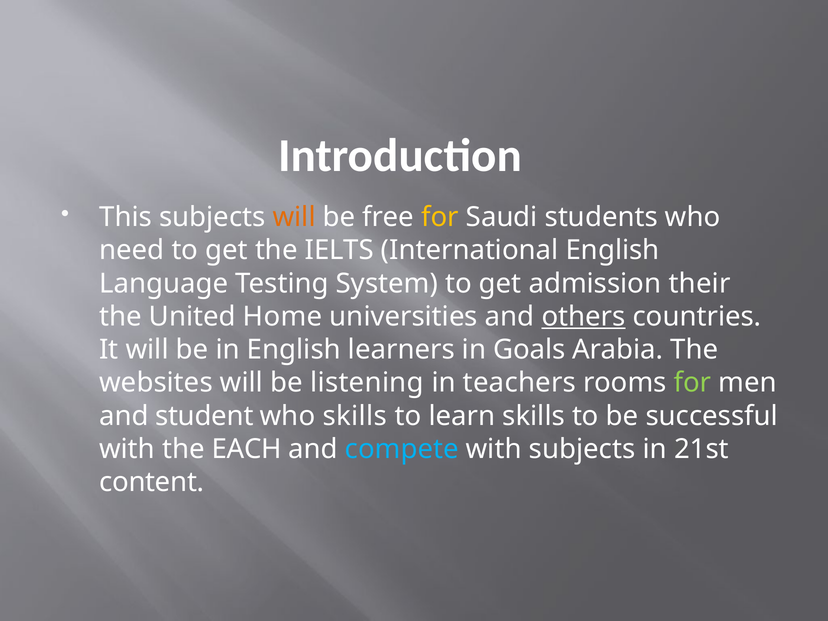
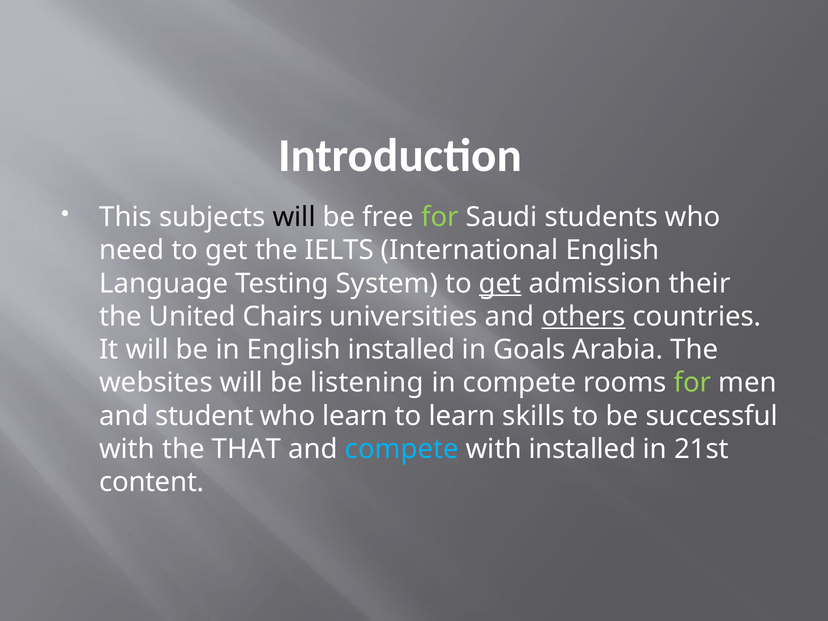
will colour: orange -> black (294, 217)
for colour: yellow -> light green (440, 217)
get underline: none -> present (500, 283)
Home: Home -> Chairs (283, 317)
English learners: learners -> installed (402, 350)
in teachers: teachers -> compete (520, 383)
who skills: skills -> learn (355, 416)
EACH: EACH -> THAT (246, 449)
with subjects: subjects -> installed (582, 449)
